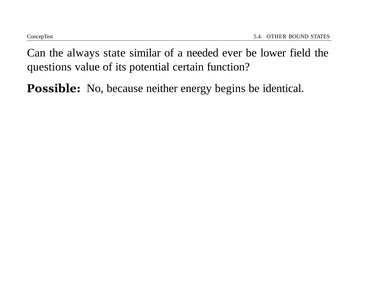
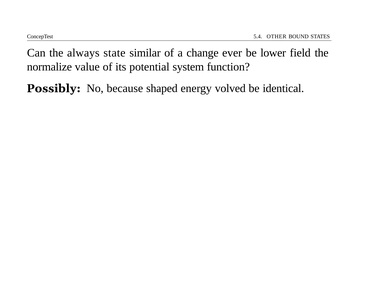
needed: needed -> change (203, 53)
questions: questions -> normalize (49, 67)
certain: certain -> system (188, 67)
Possible: Possible -> Possibly (54, 89)
neither: neither -> shaped (162, 89)
begins: begins -> volved (230, 89)
